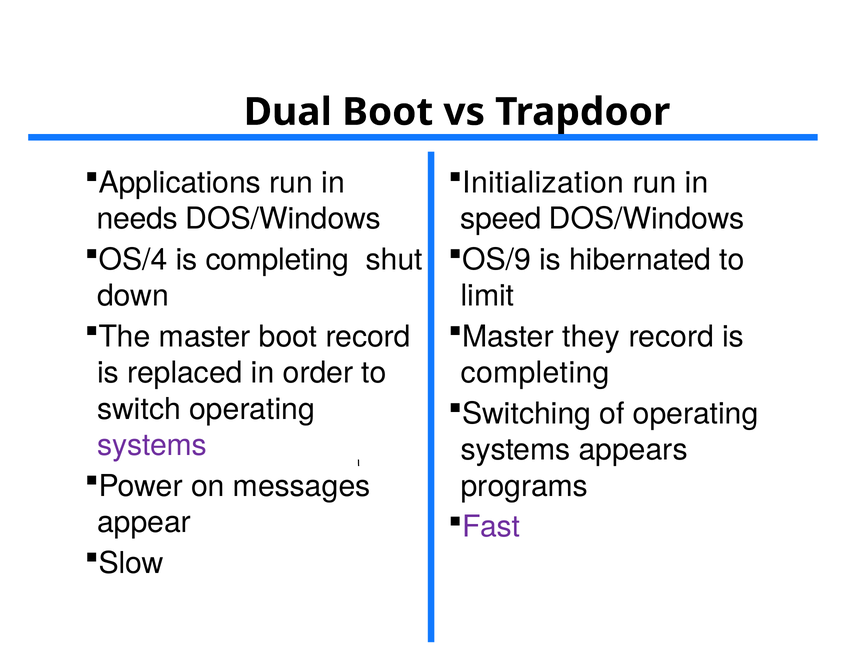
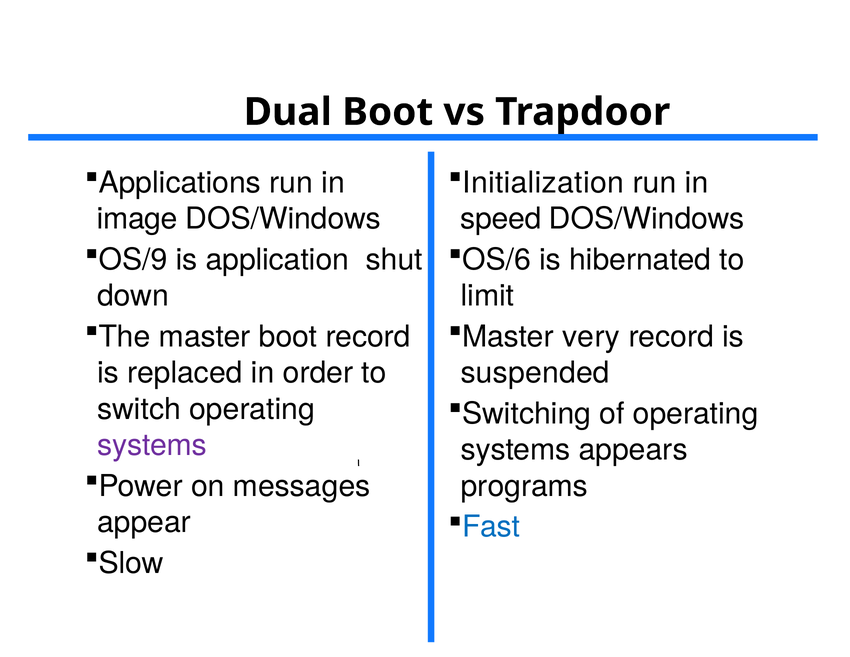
needs: needs -> image (137, 219)
OS/4: OS/4 -> OS/9 (133, 260)
completing: completing -> application (277, 260)
OS/9: OS/9 -> OS/6 (496, 260)
they: they -> very (591, 337)
completing: completing -> suspended (535, 373)
Fast colour: purple -> blue (491, 527)
